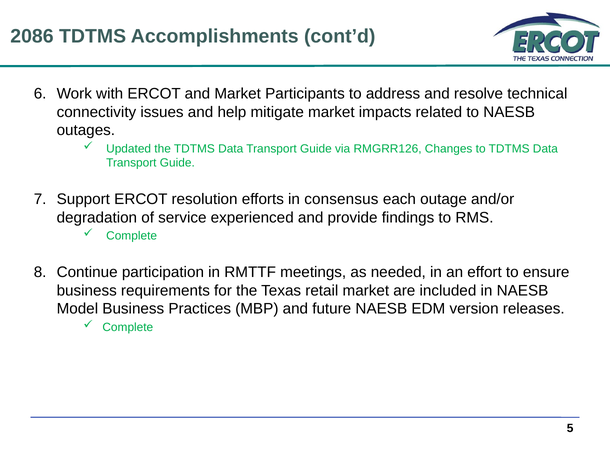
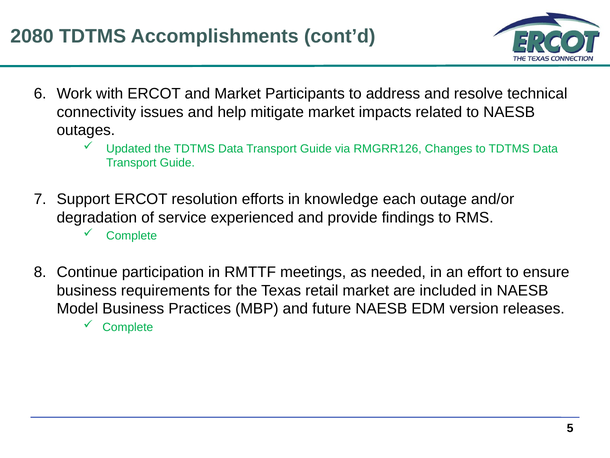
2086: 2086 -> 2080 (32, 36)
consensus: consensus -> knowledge (341, 199)
